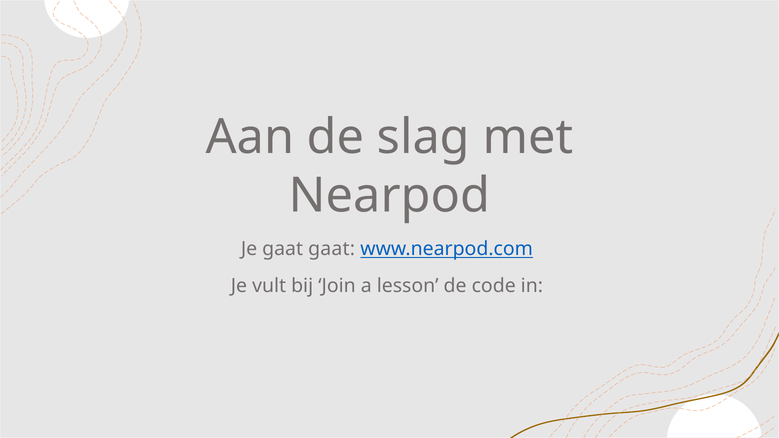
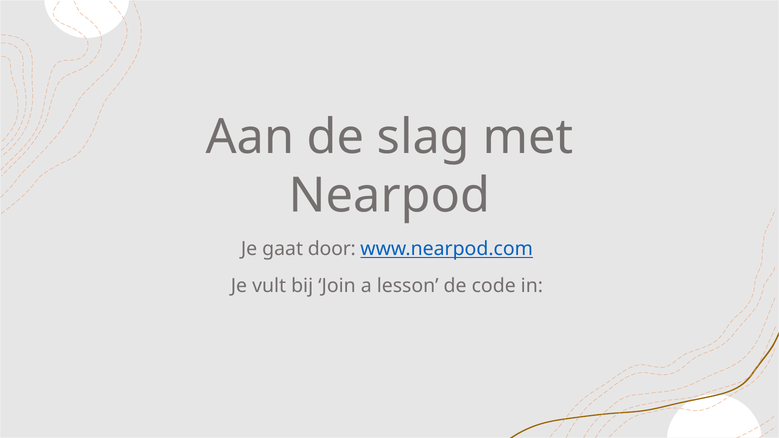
gaat gaat: gaat -> door (332, 249)
